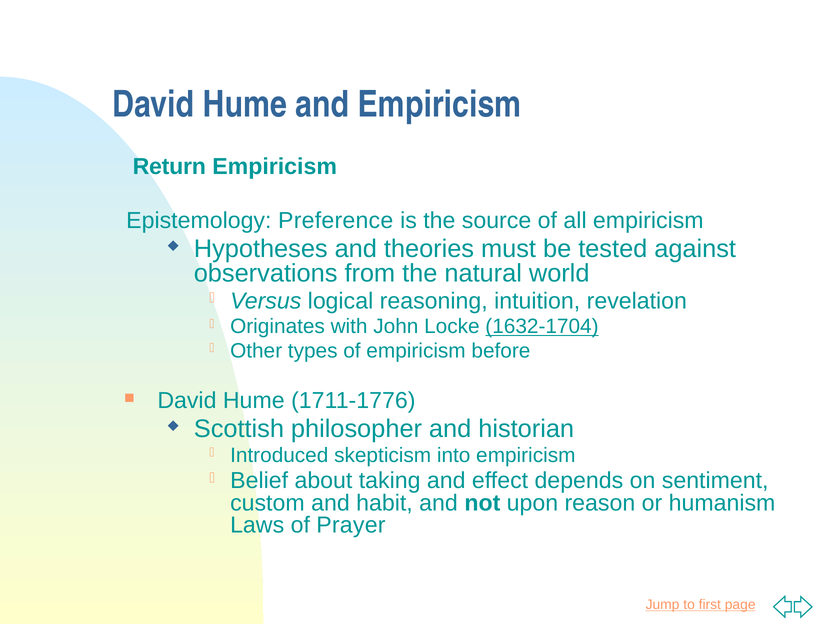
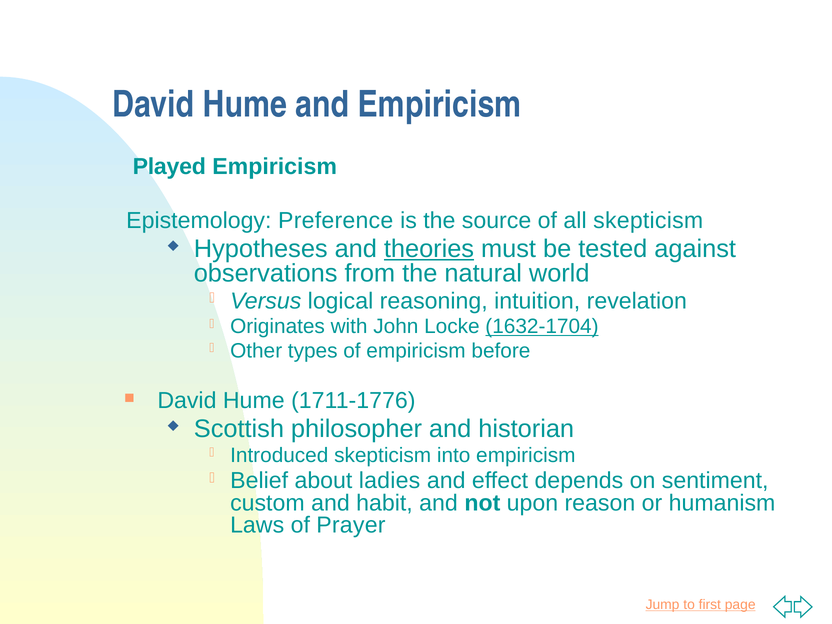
Return: Return -> Played (169, 167)
all empiricism: empiricism -> skepticism (648, 220)
theories underline: none -> present (429, 249)
taking: taking -> ladies (390, 481)
